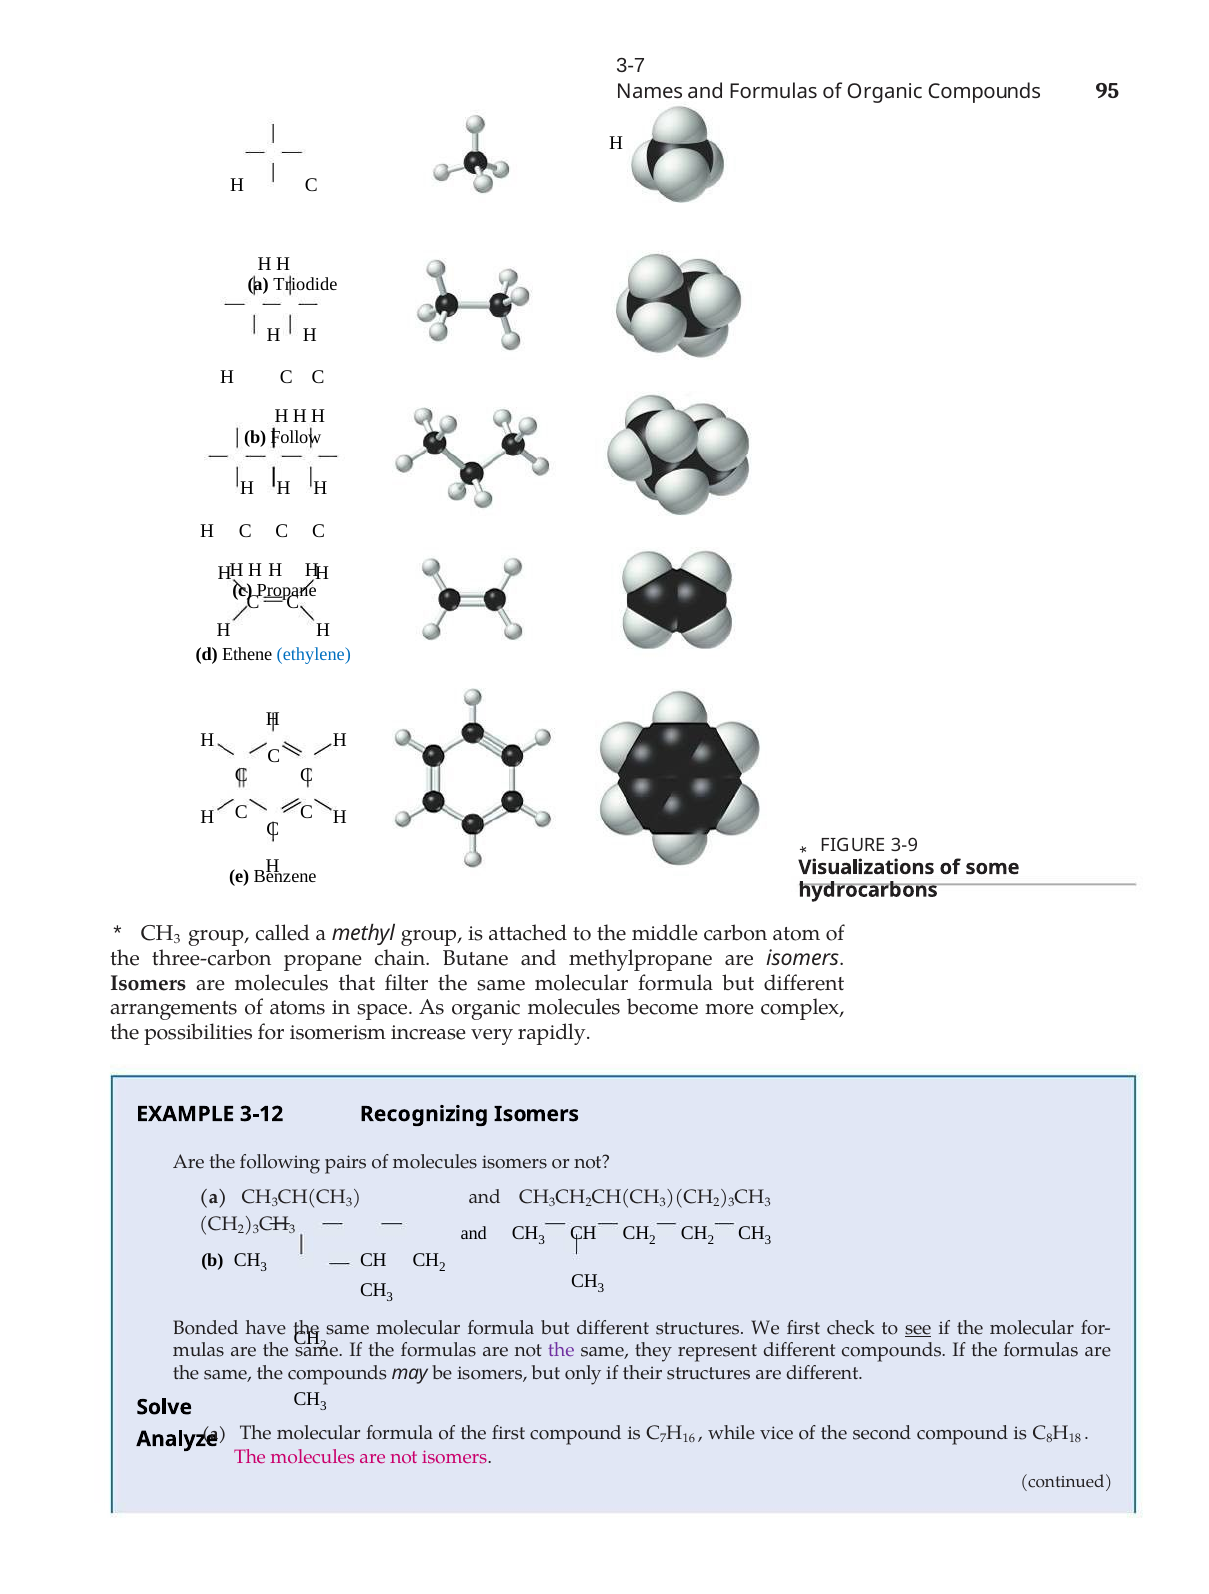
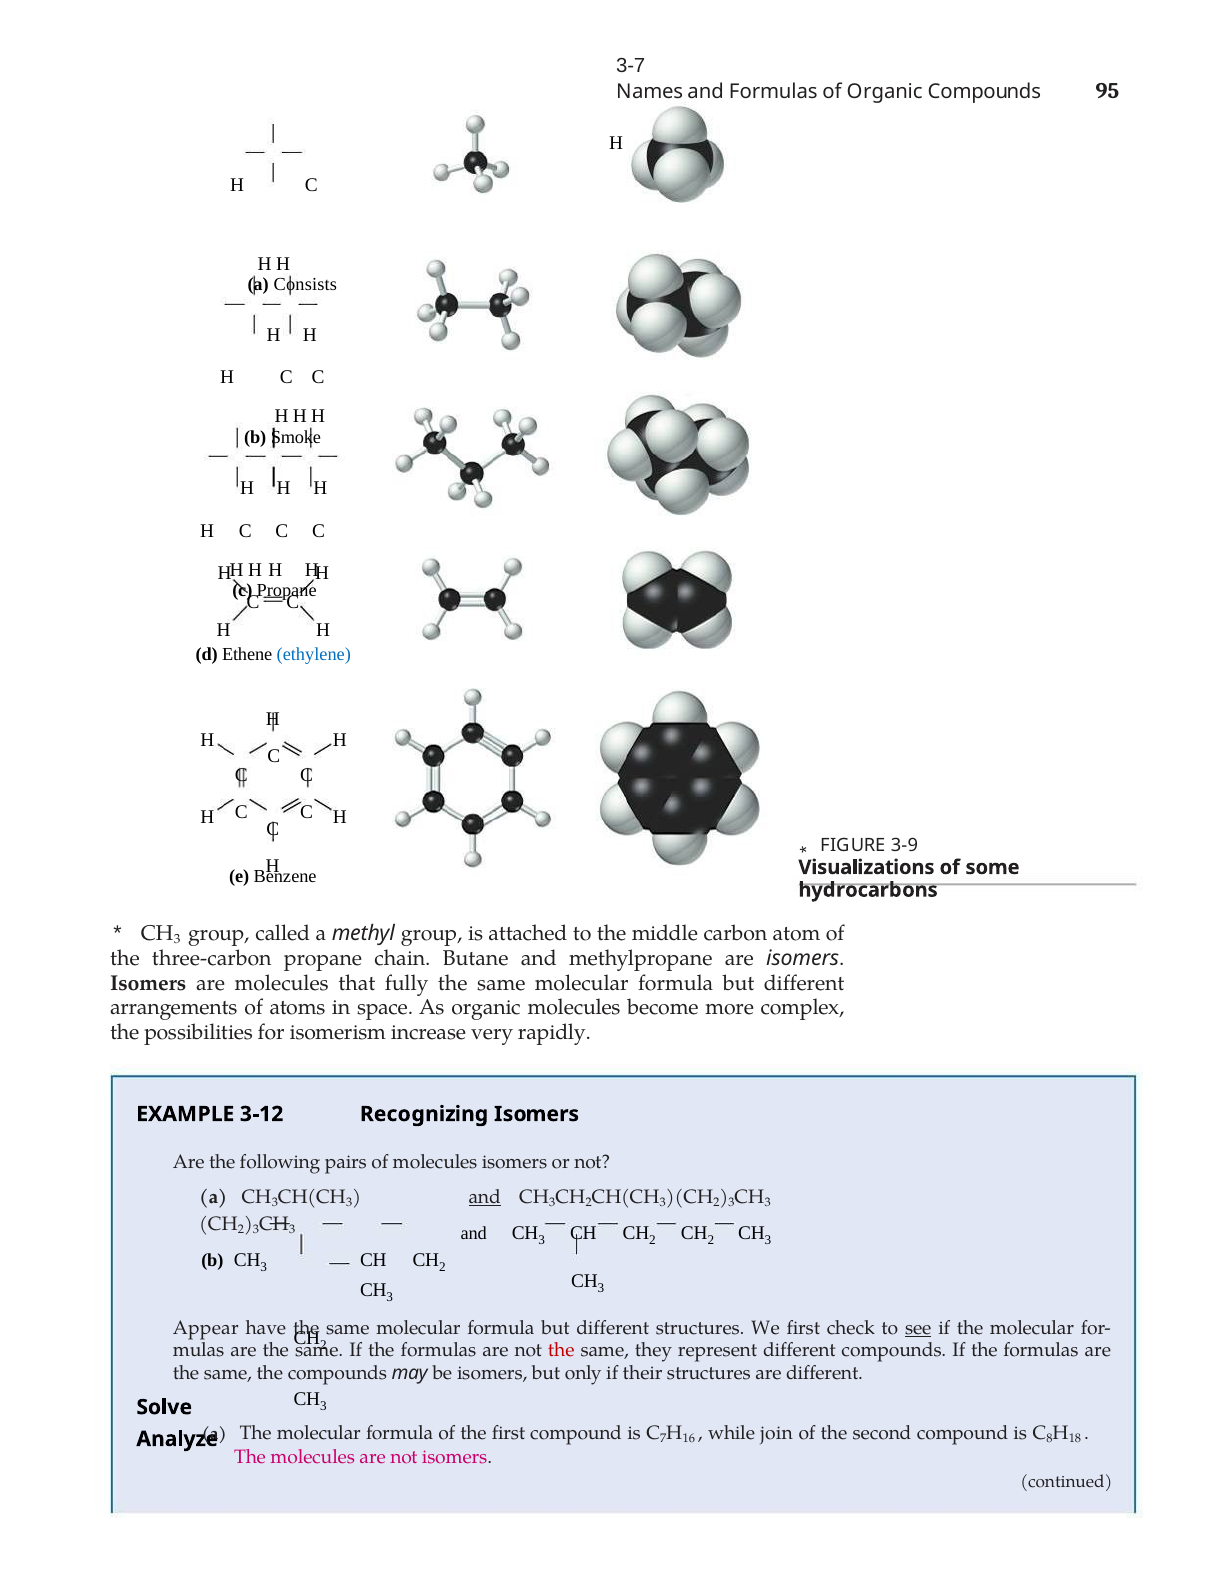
Triodide: Triodide -> Consists (305, 284)
Follow: Follow -> Smoke (296, 437)
filter: filter -> fully (407, 983)
and underline: none -> present (485, 1197)
Bonded: Bonded -> Appear (206, 1328)
the colour: purple -> red (561, 1350)
vice: vice -> join (777, 1433)
